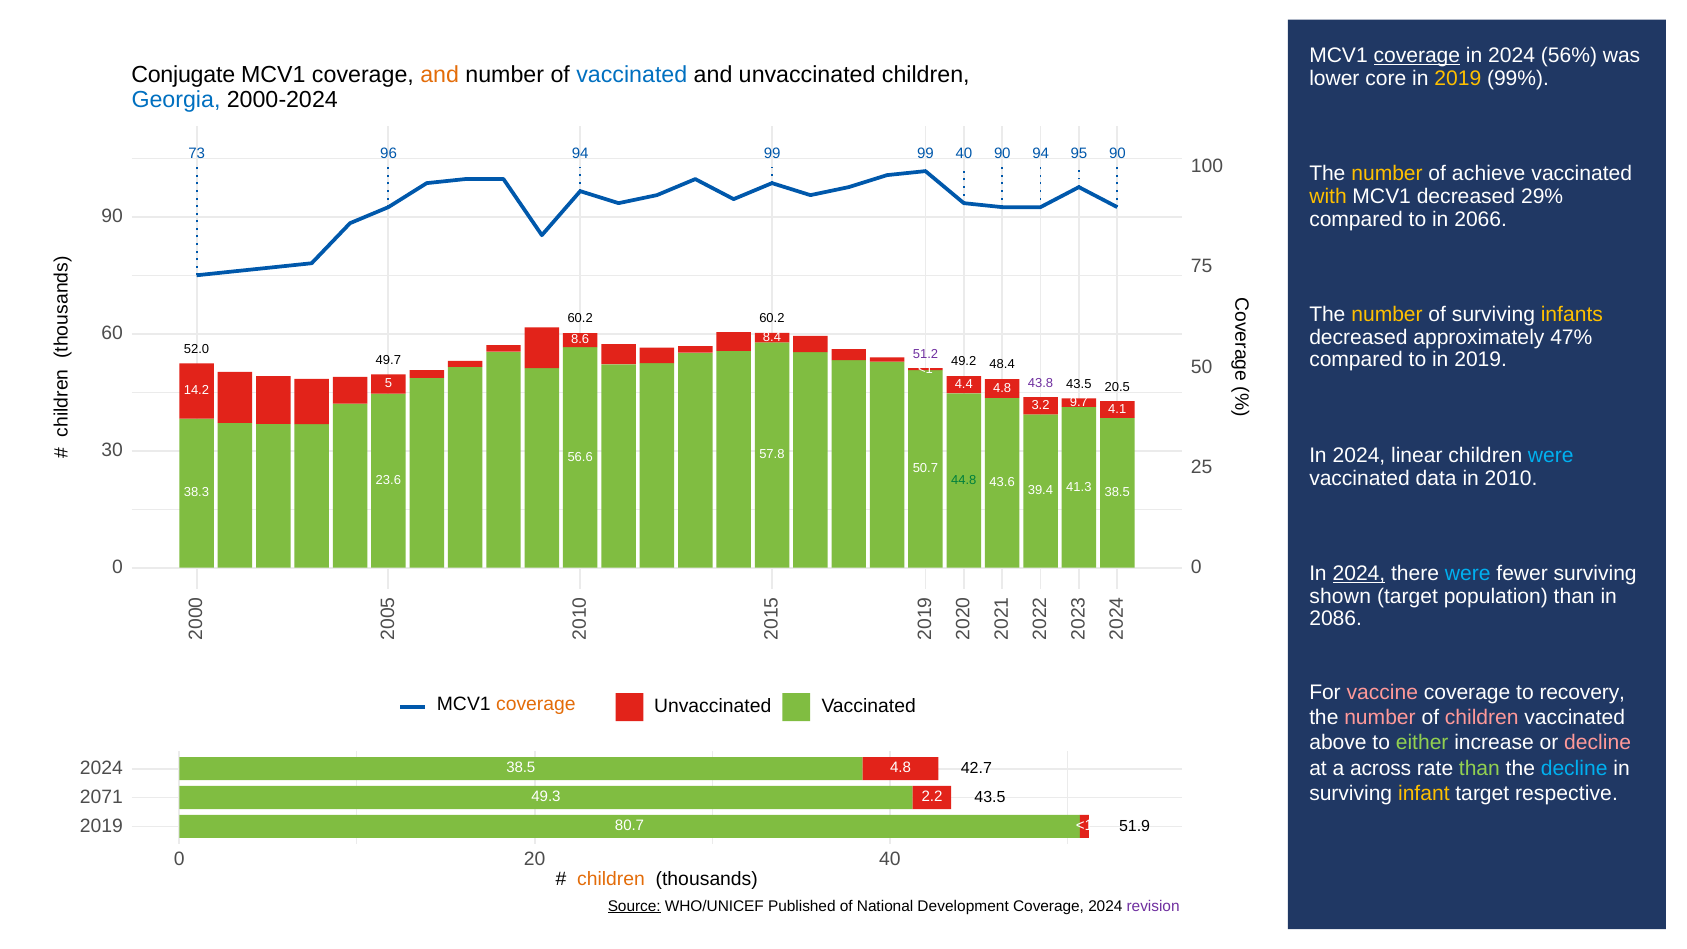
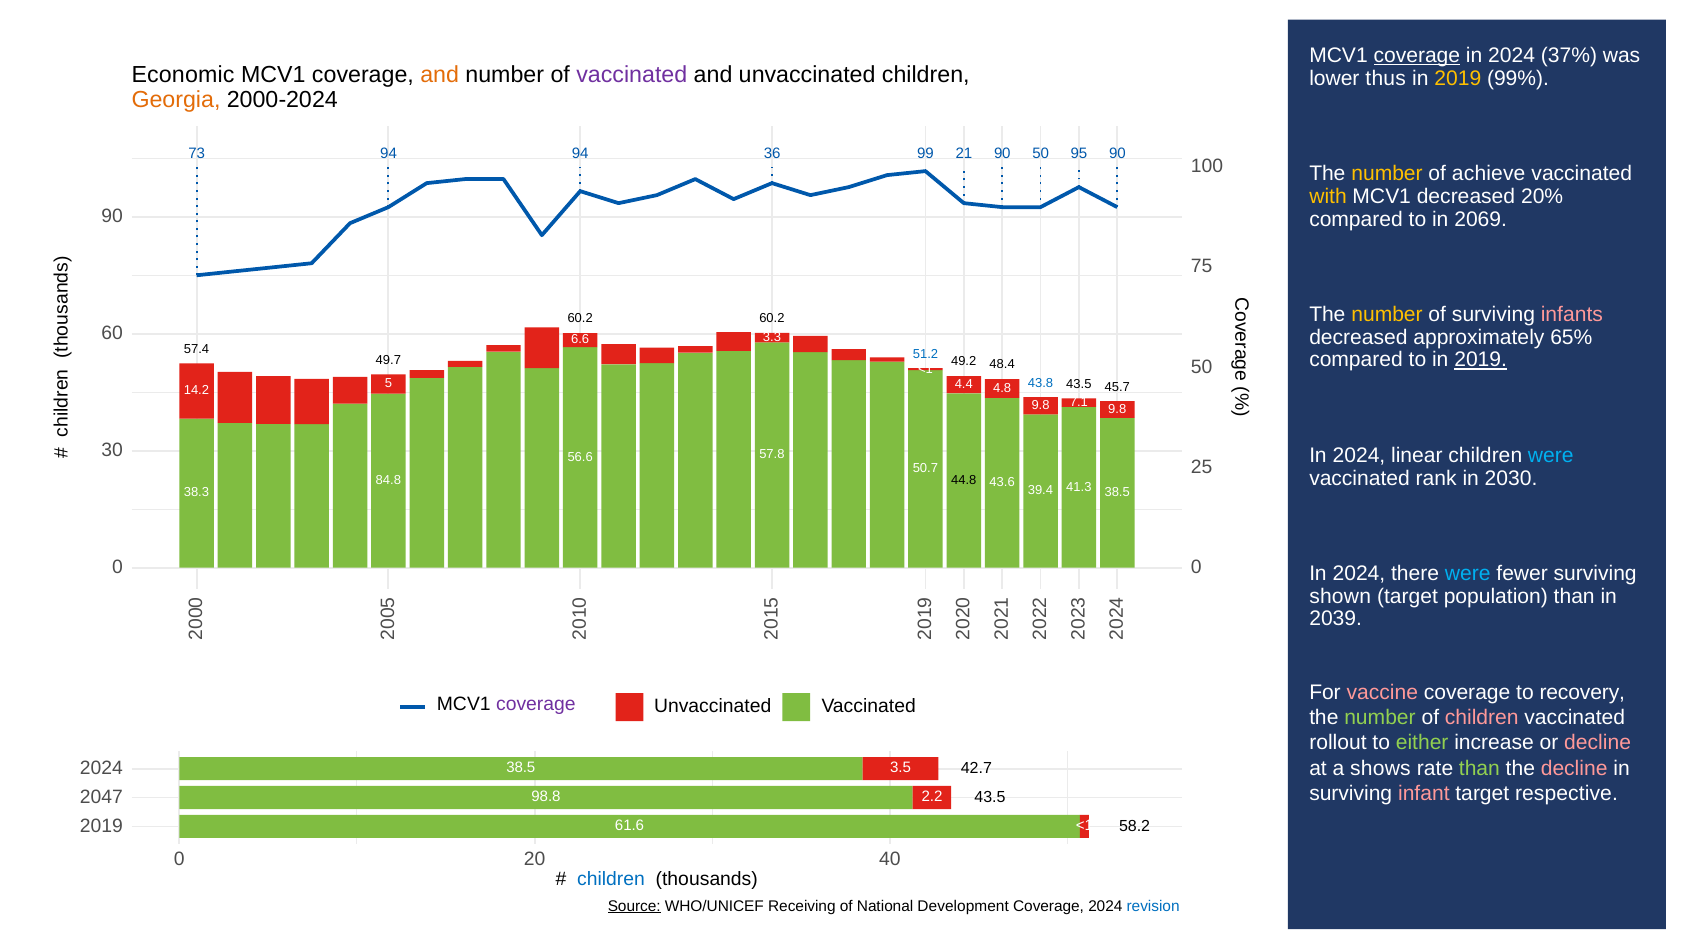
56%: 56% -> 37% (1569, 55)
Conjugate: Conjugate -> Economic (183, 75)
vaccinated colour: blue -> purple (632, 75)
core: core -> thus (1386, 78)
Georgia colour: blue -> orange (176, 100)
73 96: 96 -> 94 (389, 153)
94 99: 99 -> 36 (772, 153)
99 40: 40 -> 21 (964, 153)
90 94: 94 -> 50 (1041, 153)
29%: 29% -> 20% (1542, 196)
2066: 2066 -> 2069 (1481, 219)
infants colour: yellow -> pink (1572, 314)
47%: 47% -> 65% (1571, 337)
8.4: 8.4 -> 3.3 (772, 337)
8.6: 8.6 -> 6.6 (580, 340)
52.0: 52.0 -> 57.4 (197, 349)
51.2 colour: purple -> blue (925, 354)
2019 underline: none -> present (1481, 360)
43.8 colour: purple -> blue (1040, 383)
20.5: 20.5 -> 45.7 (1117, 387)
9.7: 9.7 -> 7.1 (1079, 402)
3.2: 3.2 -> 9.8 (1041, 405)
4.1: 4.1 -> 9.8 (1117, 409)
data: data -> rank (1436, 478)
2010: 2010 -> 2030 (1511, 478)
44.8 colour: green -> black (964, 480)
23.6: 23.6 -> 84.8 (388, 480)
2024 underline: present -> none (1359, 573)
2086: 2086 -> 2039 (1336, 619)
coverage colour: orange -> purple (536, 704)
number colour: pink -> light green (1380, 718)
above: above -> rollout (1338, 743)
across: across -> shows (1380, 768)
decline colour: light blue -> pink (1574, 768)
38.5 4.8: 4.8 -> 3.5 (901, 768)
infant colour: yellow -> pink (1424, 793)
2071: 2071 -> 2047 (101, 797)
49.3: 49.3 -> 98.8 (546, 797)
51.9: 51.9 -> 58.2 (1135, 826)
80.7: 80.7 -> 61.6 (630, 826)
children colour: orange -> blue (611, 879)
Published: Published -> Receiving (802, 906)
revision colour: purple -> blue (1153, 906)
